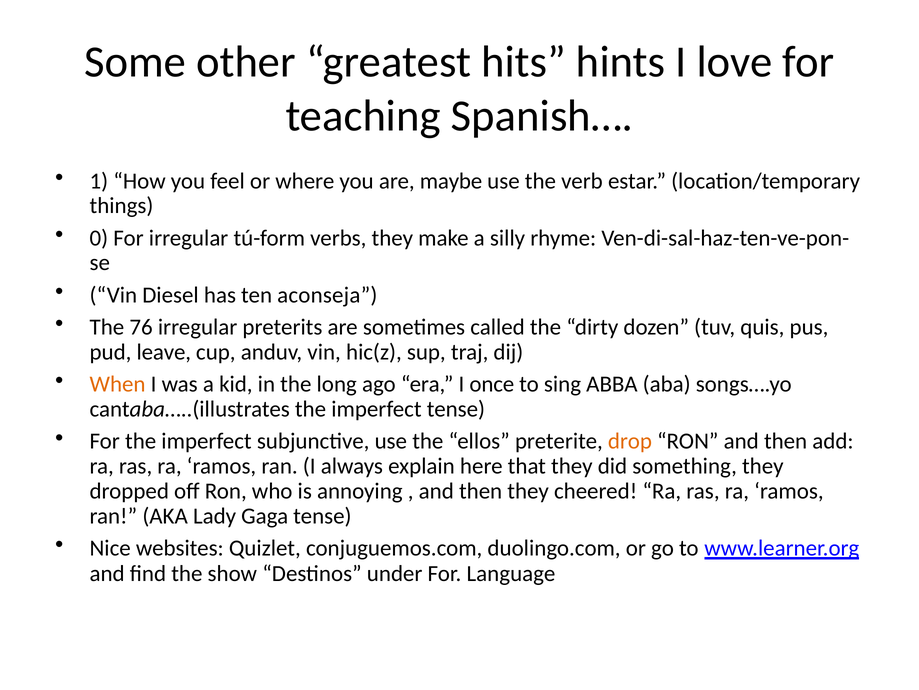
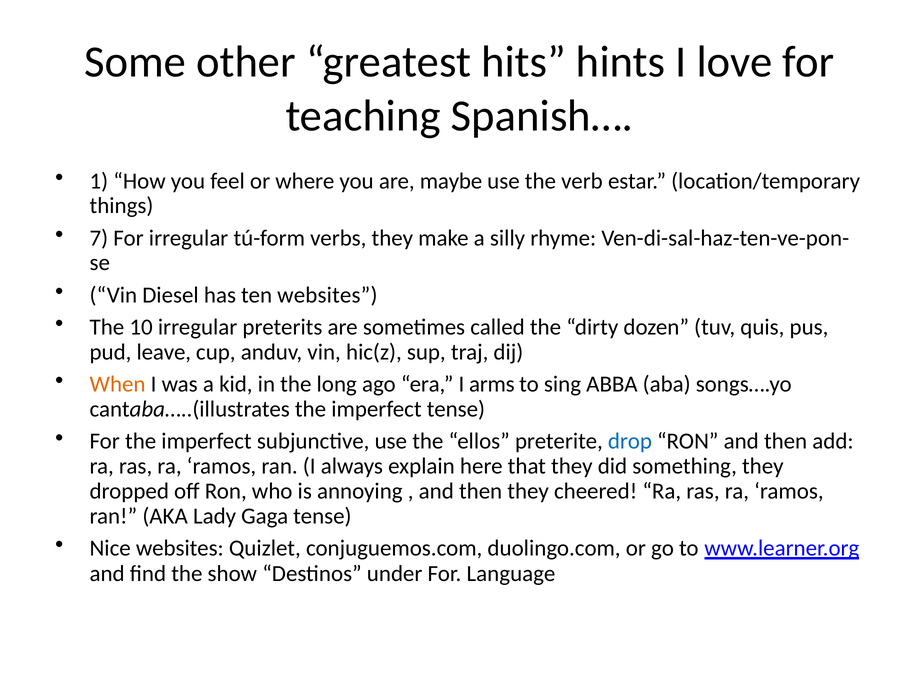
0: 0 -> 7 (99, 238)
ten aconseja: aconseja -> websites (327, 295)
76: 76 -> 10 (141, 327)
once: once -> arms (492, 384)
drop colour: orange -> blue (630, 441)
